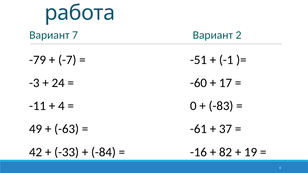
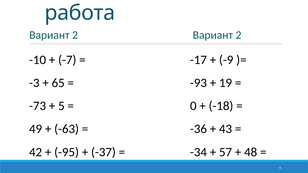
7: 7 -> 2 (75, 35)
-79: -79 -> -10 (38, 60)
-51: -51 -> -17 (198, 60)
-1: -1 -> -9 (226, 60)
24: 24 -> 65 (58, 83)
-60: -60 -> -93 (198, 83)
17: 17 -> 19 (226, 83)
-11: -11 -> -73 (38, 106)
4: 4 -> 5 (61, 106)
-83: -83 -> -18 (221, 106)
-61: -61 -> -36 (198, 129)
37: 37 -> 43 (226, 129)
-33: -33 -> -95 (67, 152)
-84: -84 -> -37 (103, 152)
-16: -16 -> -34 (198, 152)
82: 82 -> 57 (226, 152)
19: 19 -> 48 (251, 152)
